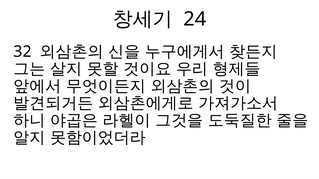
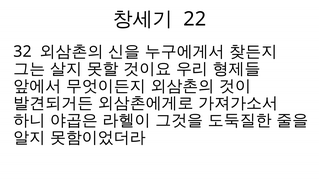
24: 24 -> 22 (195, 19)
